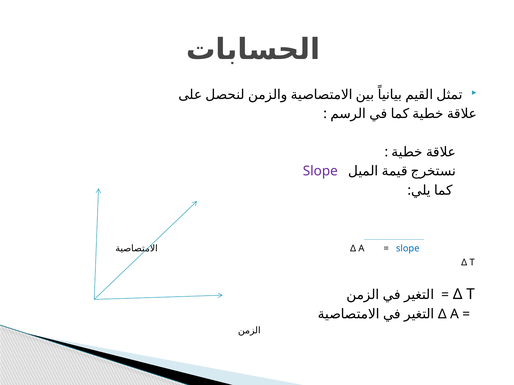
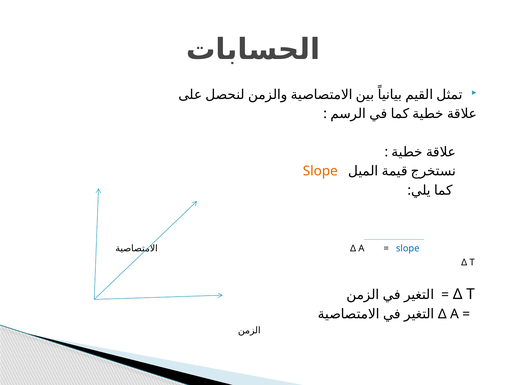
Slope colour: purple -> orange (320, 171)
